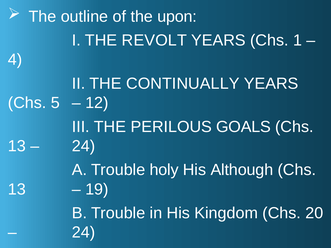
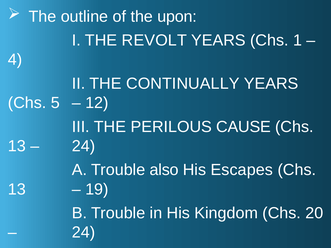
GOALS: GOALS -> CAUSE (243, 127)
holy: holy -> also (164, 170)
Although: Although -> Escapes (242, 170)
